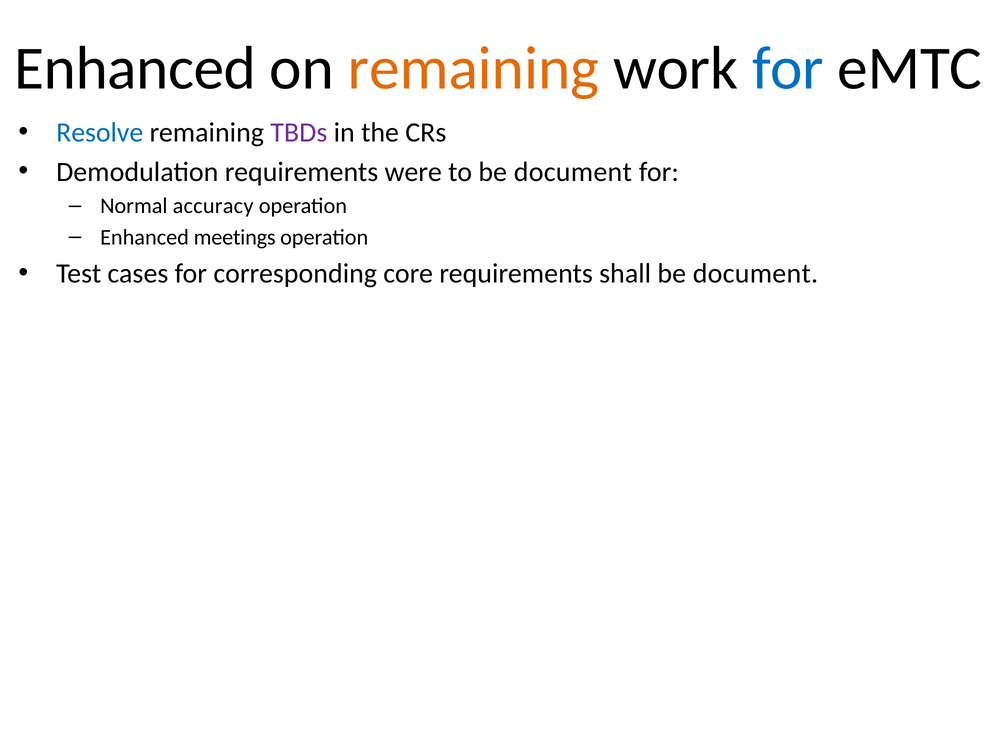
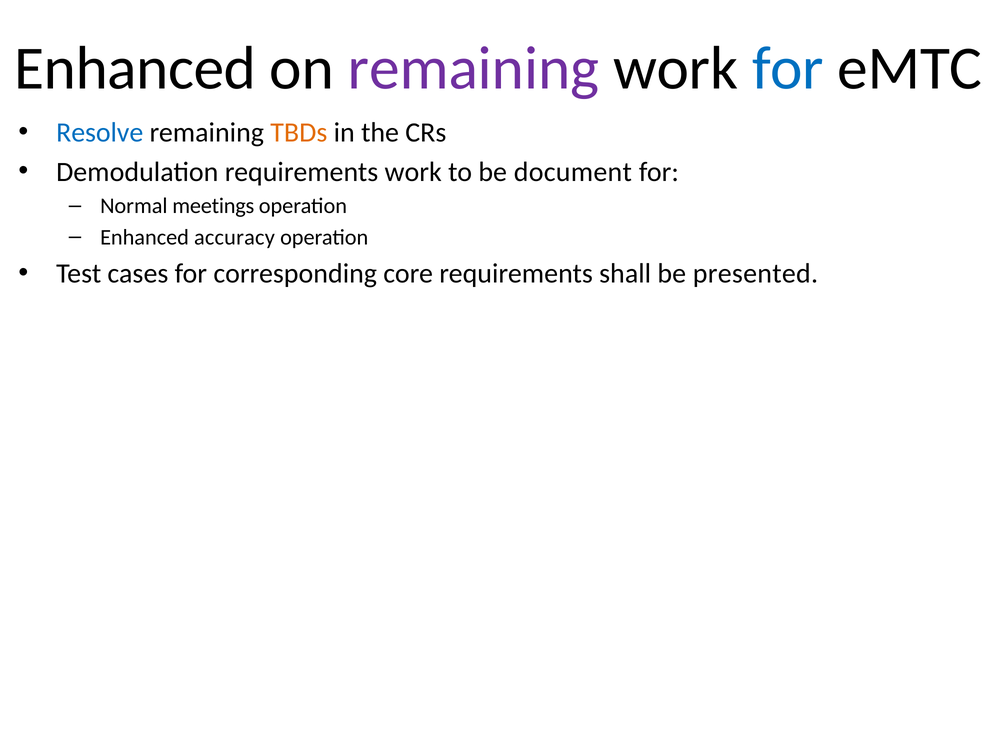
remaining colour: orange -> purple (474, 69)
TBDs colour: purple -> orange (299, 133)
requirements were: were -> work (413, 172)
accuracy: accuracy -> meetings (213, 206)
meetings: meetings -> accuracy (234, 237)
shall be document: document -> presented (755, 274)
